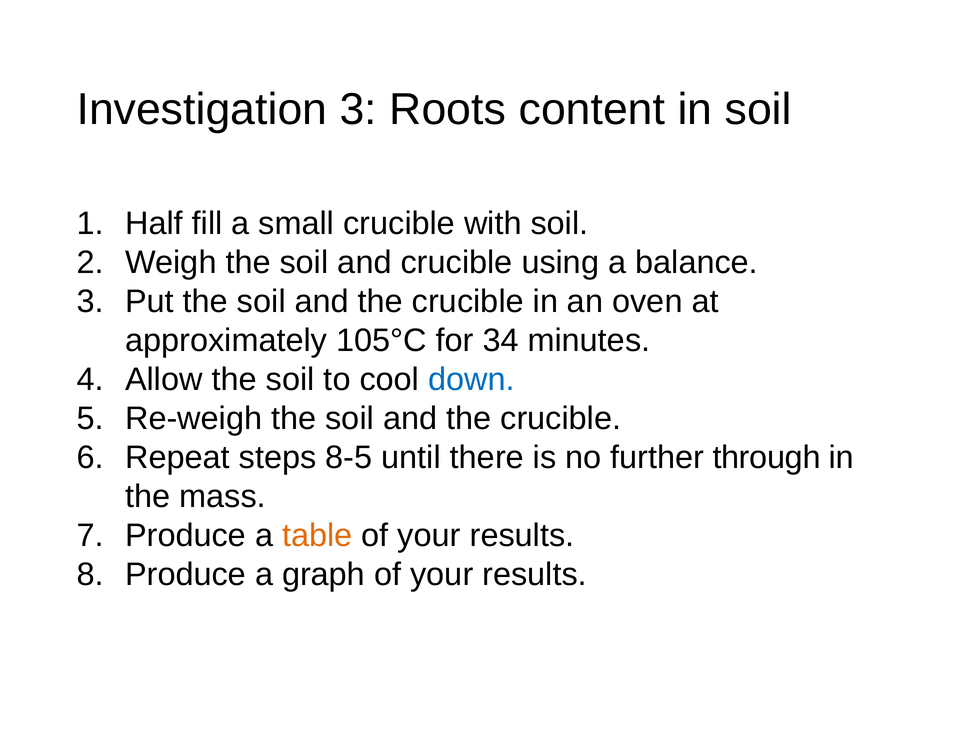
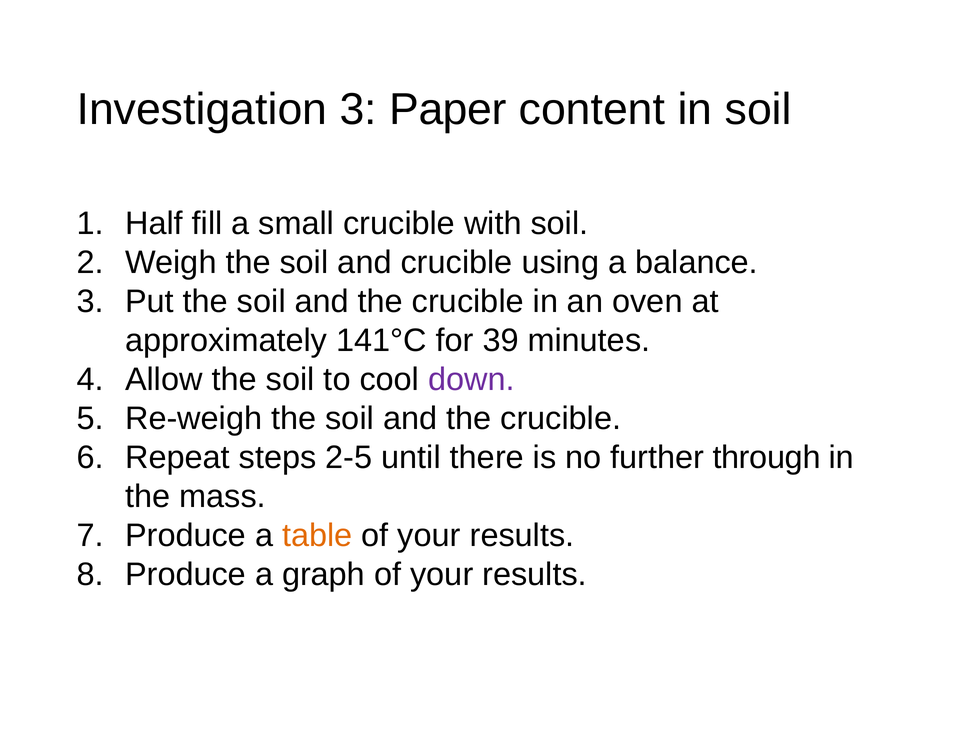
Roots: Roots -> Paper (448, 109)
105°C: 105°C -> 141°C (381, 340)
34: 34 -> 39 (501, 340)
down colour: blue -> purple (471, 379)
8-5: 8-5 -> 2-5 (349, 457)
